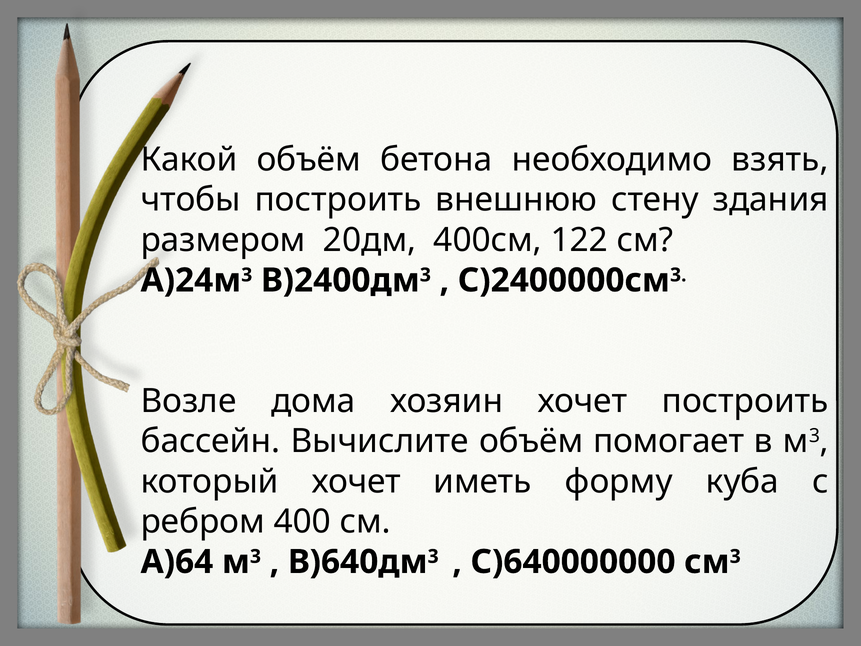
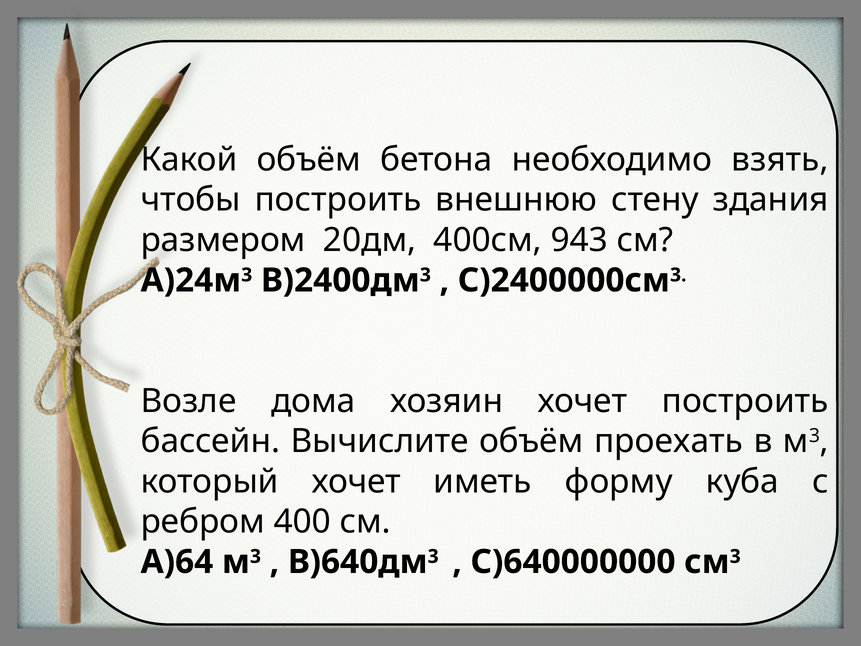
122: 122 -> 943 (579, 240)
помогает: помогает -> проехать (669, 441)
